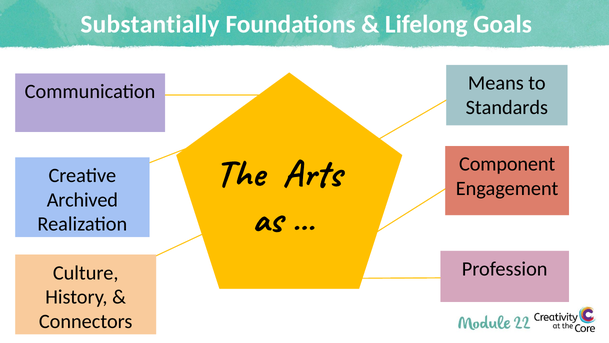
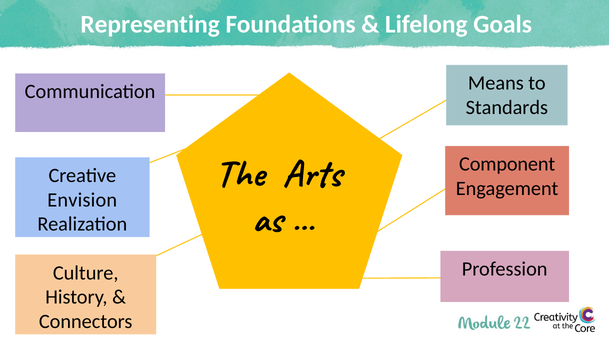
Substantially: Substantially -> Representing (150, 24)
Archived: Archived -> Envision (82, 200)
